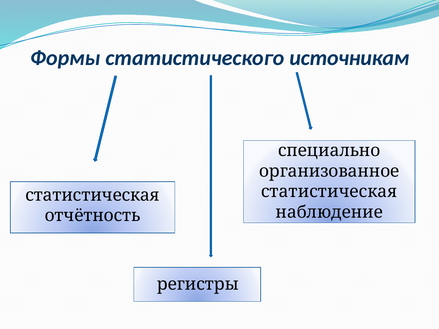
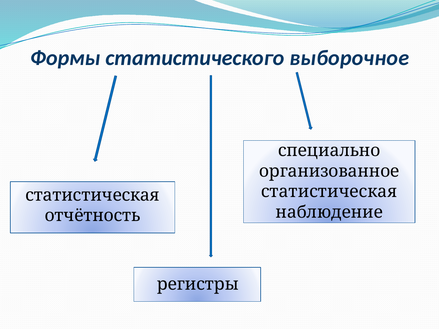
источникам: источникам -> выборочное (349, 58)
